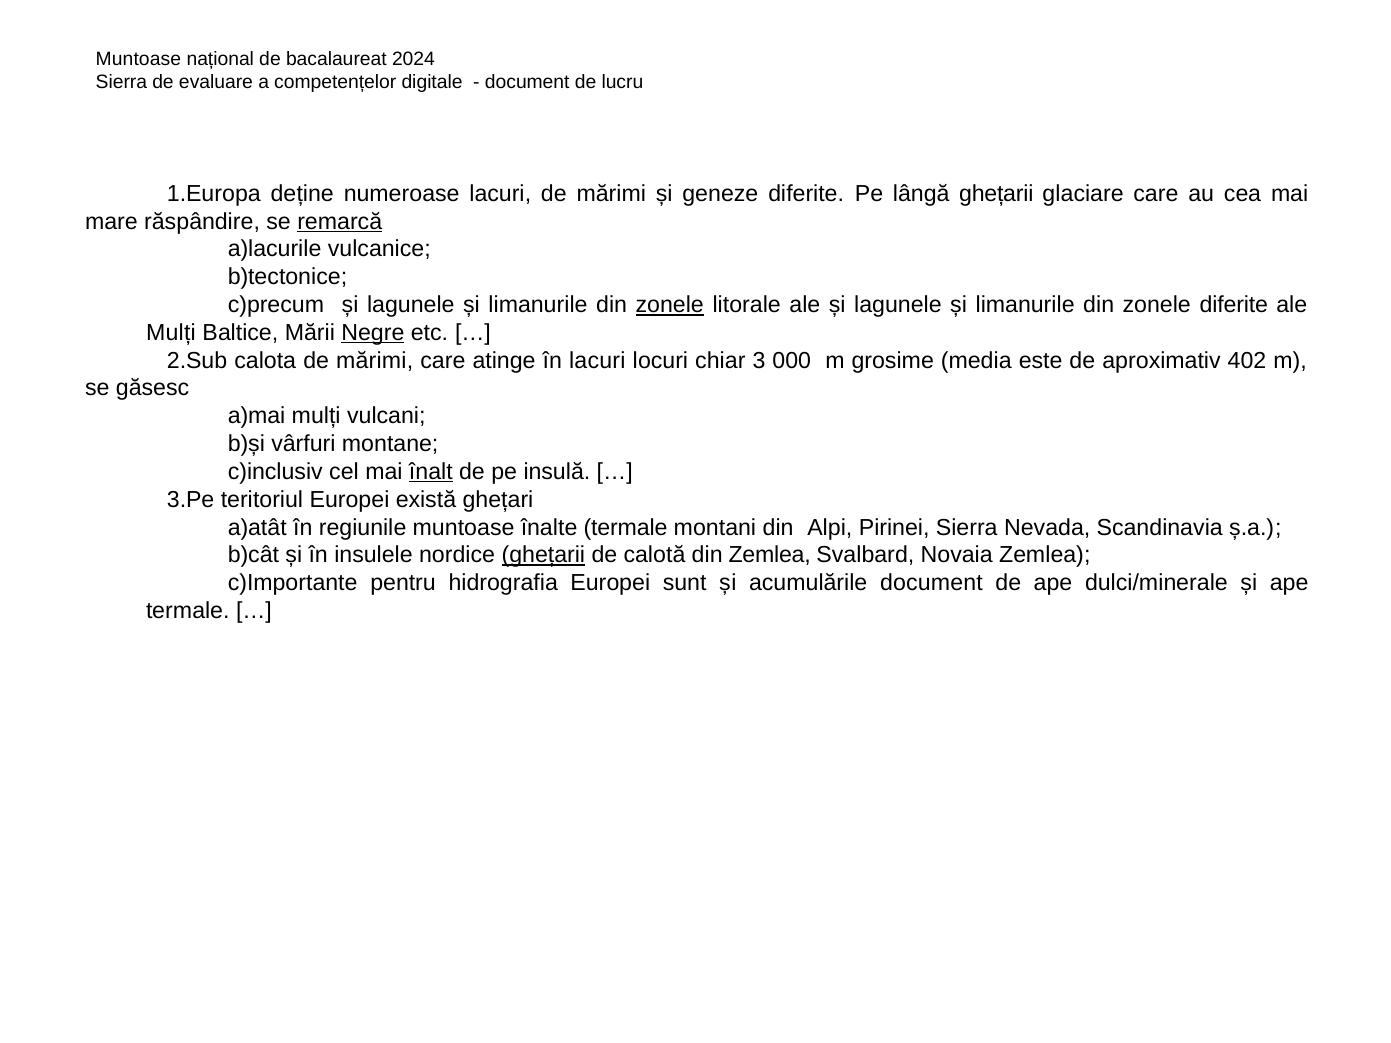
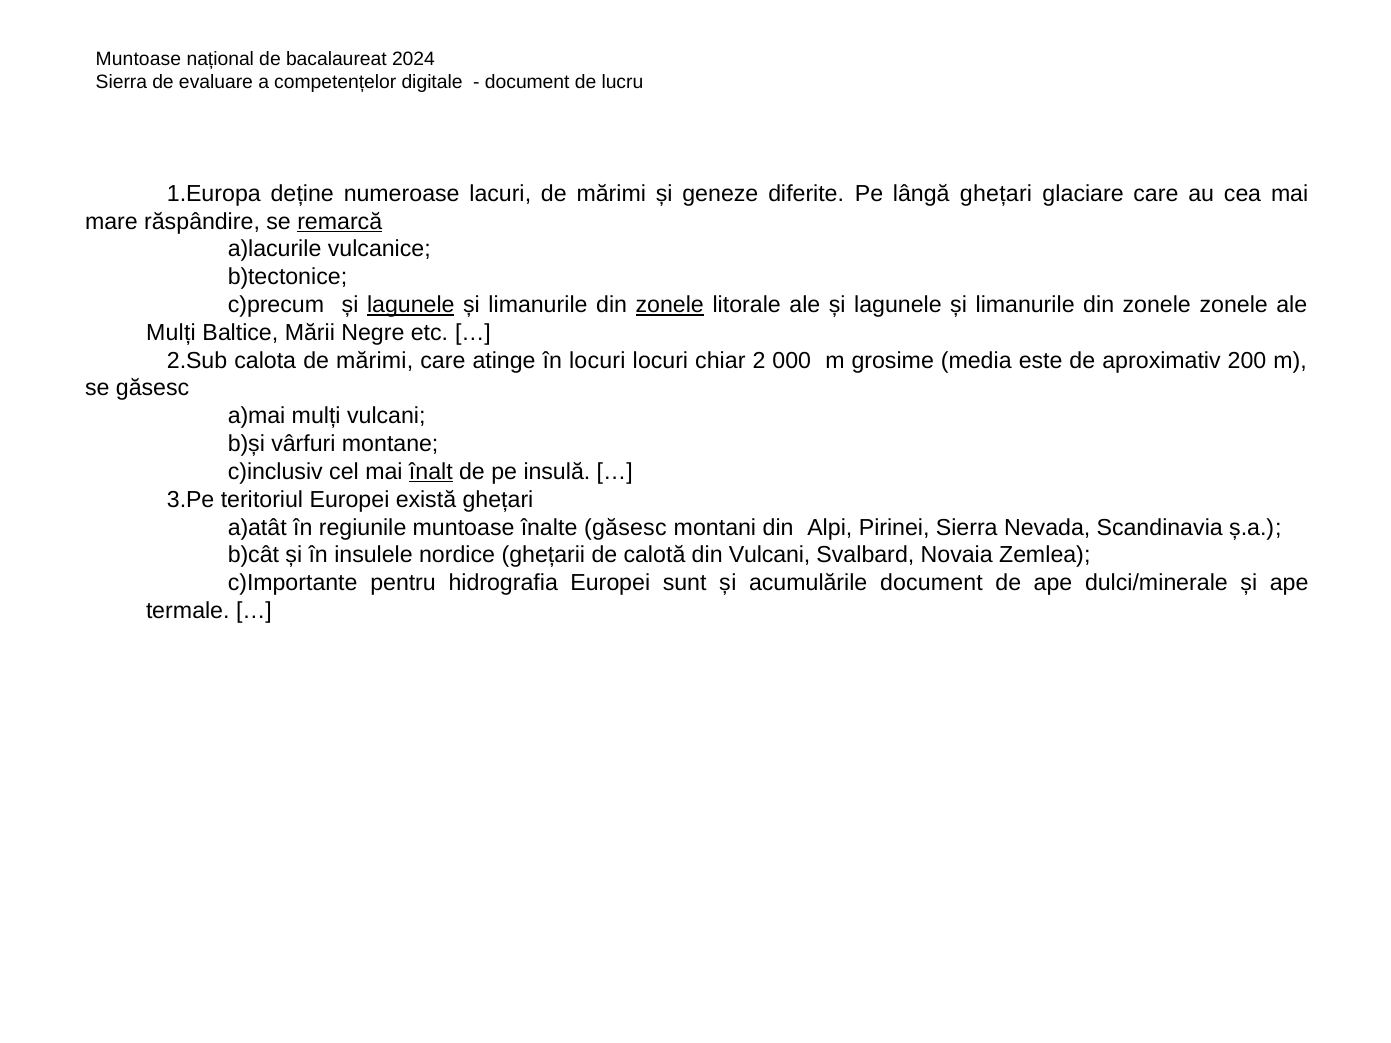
lângă ghețarii: ghețarii -> ghețari (996, 194)
lagunele underline: none -> present (411, 305)
zonele diferite: diferite -> zonele (1234, 305)
Negre underline: present -> none (373, 333)
în lacuri: lacuri -> locuri (597, 361)
3: 3 -> 2 (759, 361)
402: 402 -> 200 (1247, 361)
înalte termale: termale -> găsesc (625, 528)
ghețarii underline: present -> none (543, 555)
din Zemlea: Zemlea -> Vulcani (770, 555)
